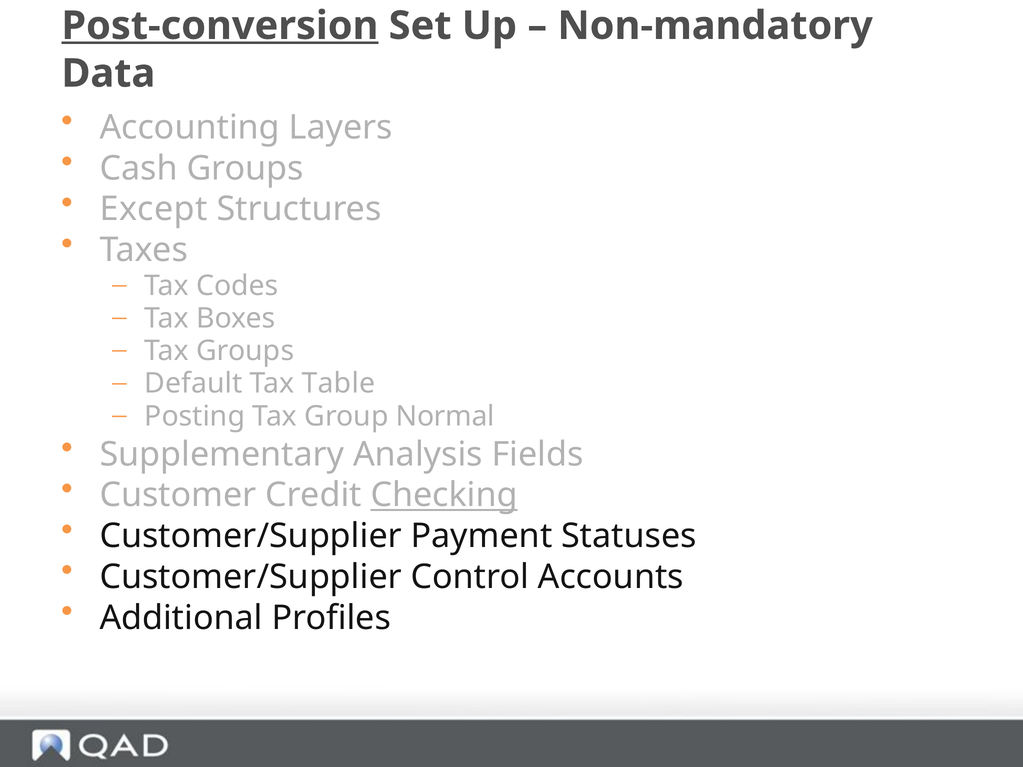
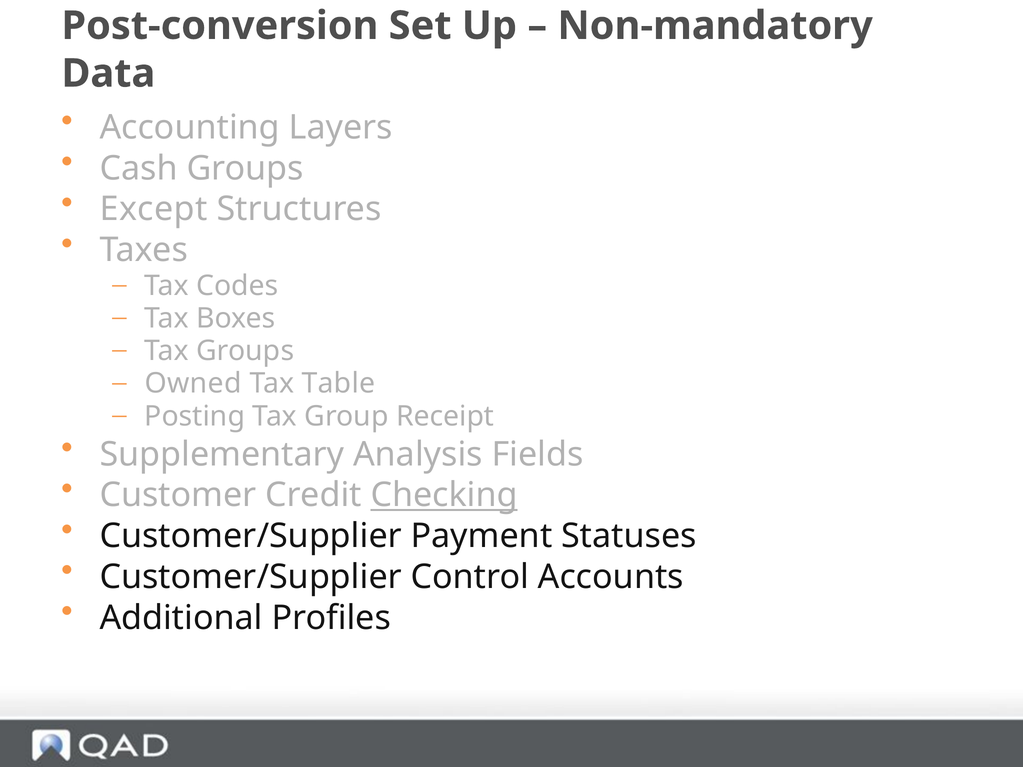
Post-conversion underline: present -> none (220, 26)
Default: Default -> Owned (193, 384)
Normal: Normal -> Receipt (445, 416)
